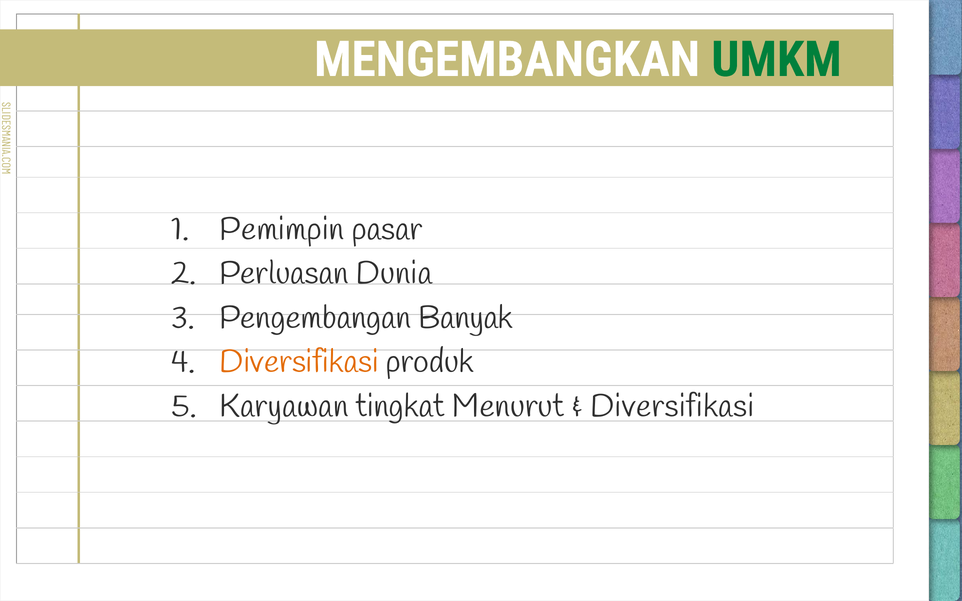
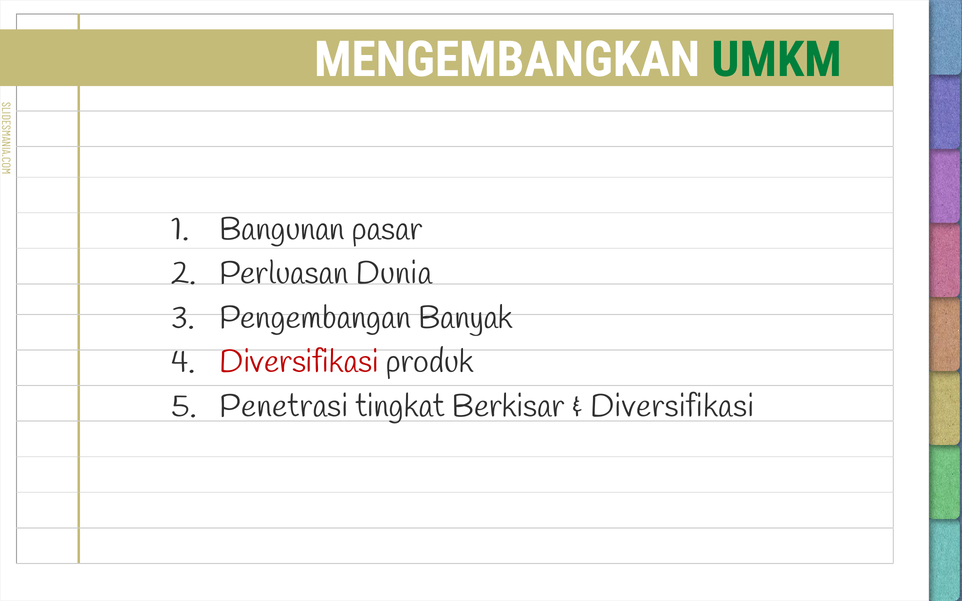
Pemimpin: Pemimpin -> Bangunan (282, 229)
Diversifikasi colour: orange -> red (299, 362)
Karyawan: Karyawan -> Penetrasi (284, 406)
Menurut: Menurut -> Berkisar (508, 406)
